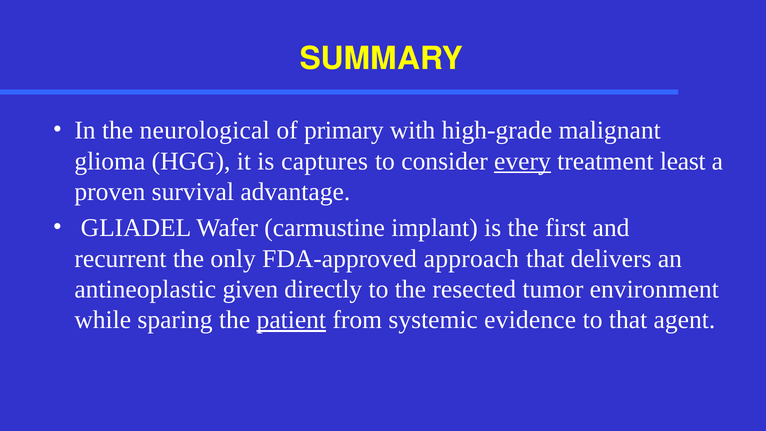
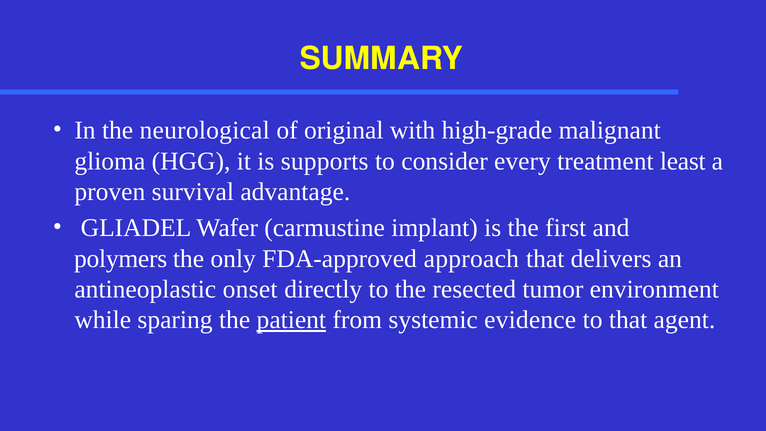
primary: primary -> original (344, 130)
captures: captures -> supports (325, 161)
every underline: present -> none (522, 161)
recurrent: recurrent -> polymers (121, 259)
given: given -> onset (250, 289)
